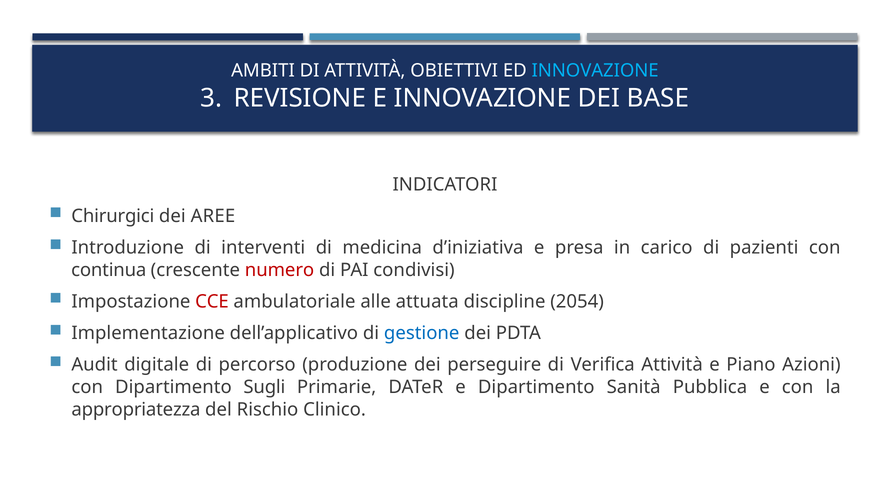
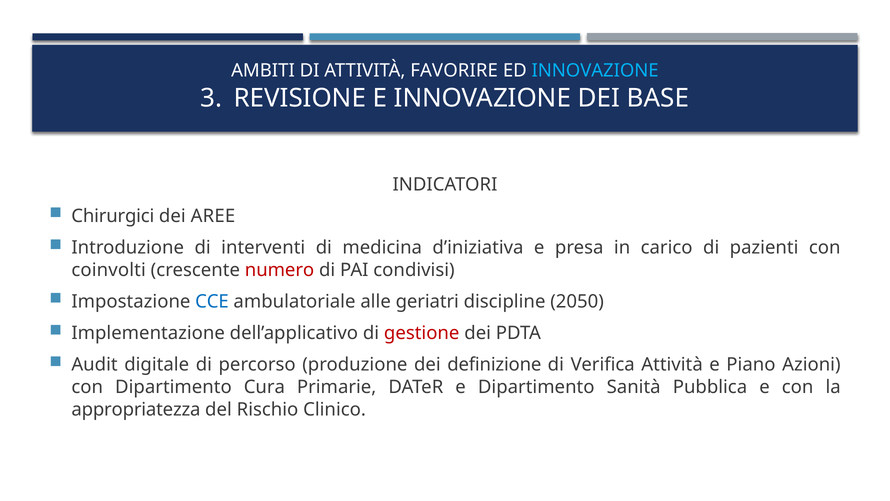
OBIETTIVI: OBIETTIVI -> FAVORIRE (454, 71)
continua: continua -> coinvolti (109, 270)
CCE colour: red -> blue (212, 301)
attuata: attuata -> geriatri (427, 301)
2054: 2054 -> 2050 (577, 301)
gestione colour: blue -> red (422, 333)
perseguire: perseguire -> definizione (494, 365)
Sugli: Sugli -> Cura (264, 387)
